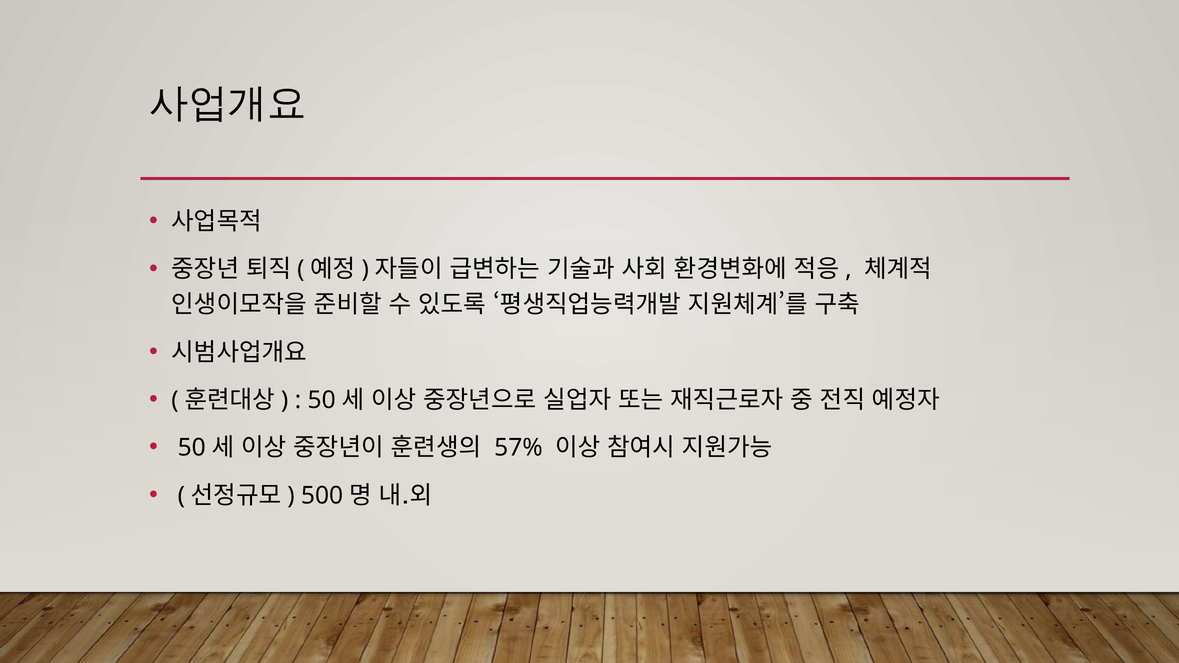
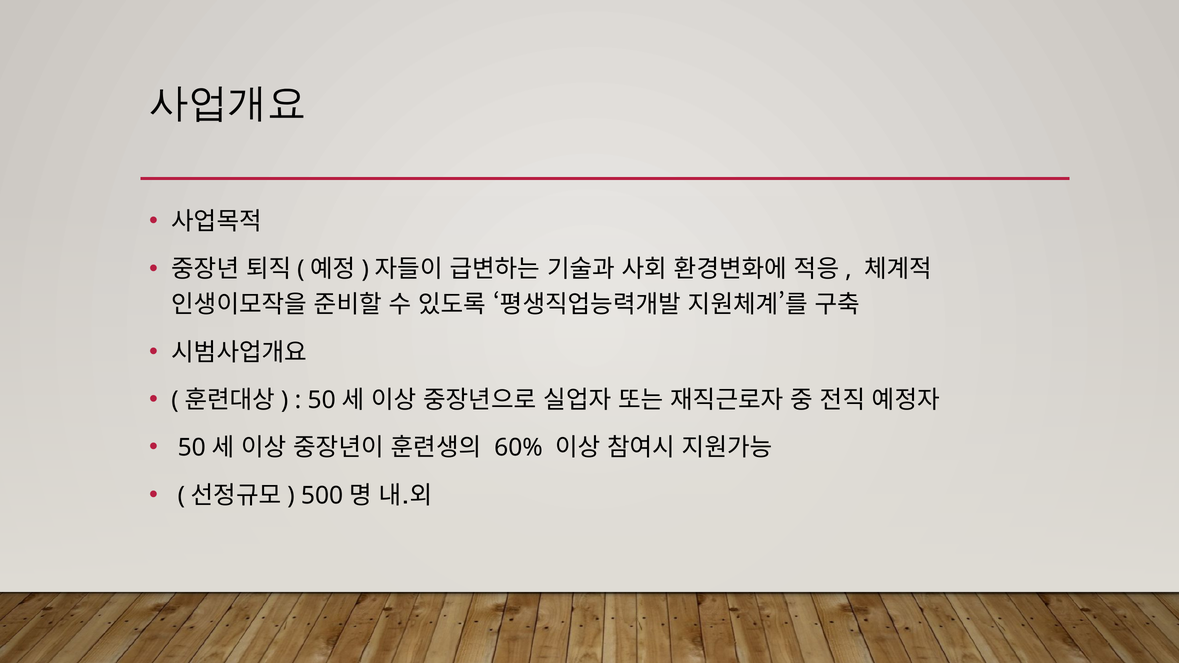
57%: 57% -> 60% (518, 448)
